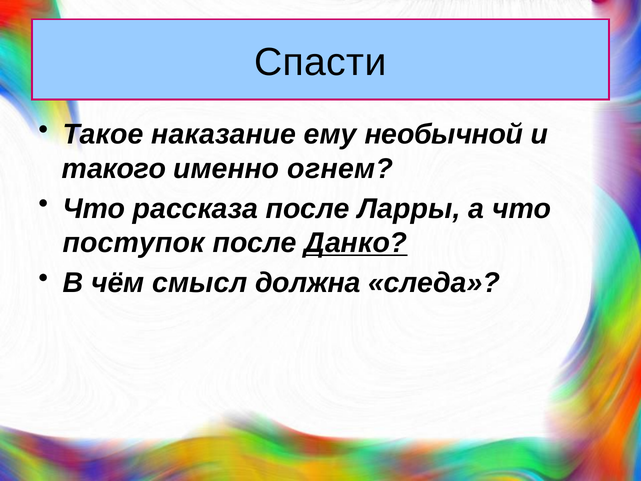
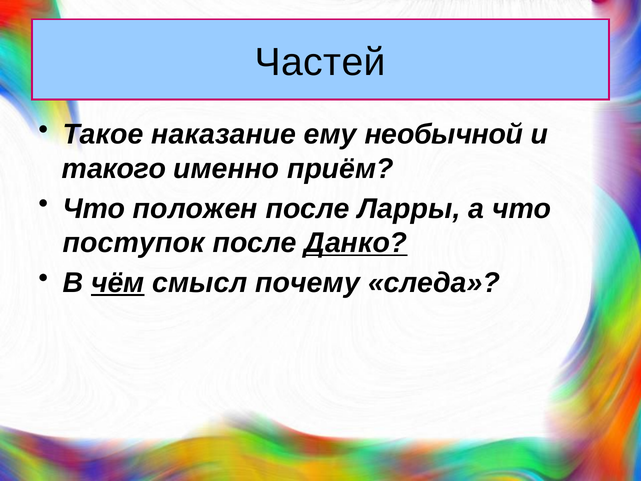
Спасти: Спасти -> Частей (320, 62)
огнем: огнем -> приём (340, 169)
рассказа: рассказа -> положен (195, 209)
чём underline: none -> present (118, 283)
должна: должна -> почему (308, 283)
